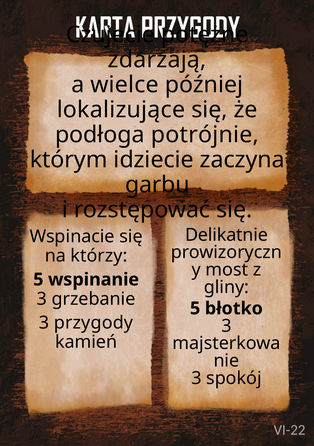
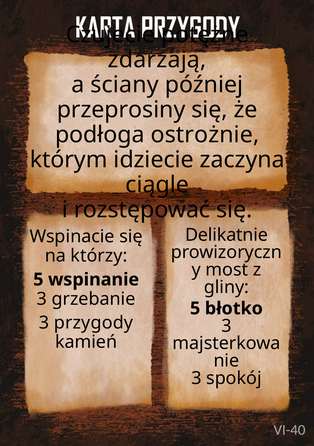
wielce: wielce -> ściany (124, 85)
lokalizujące: lokalizujące -> przeprosiny (121, 110)
potrójnie: potrójnie -> ostrożnie (205, 135)
garbu: garbu -> ciągle (157, 185)
VI-22: VI-22 -> VI-40 (289, 430)
